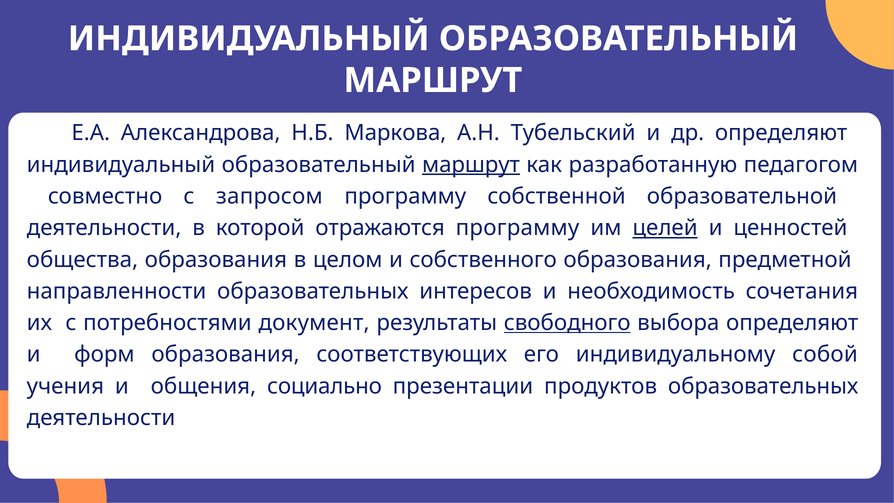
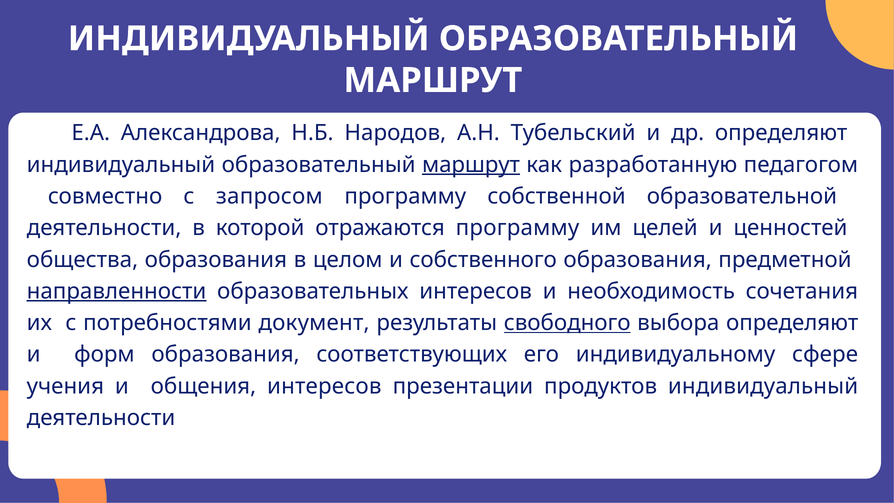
Маркова: Маркова -> Народов (395, 133)
целей underline: present -> none (665, 228)
направленности underline: none -> present (117, 291)
собой: собой -> сфере (825, 355)
общения социально: социально -> интересов (324, 386)
продуктов образовательных: образовательных -> индивидуальный (763, 386)
